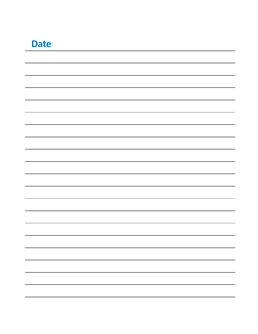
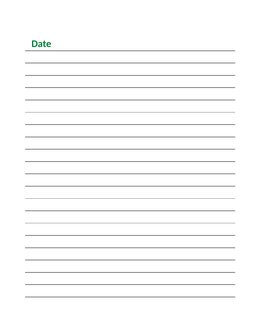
Date colour: blue -> green (41, 44)
